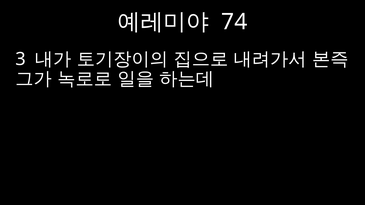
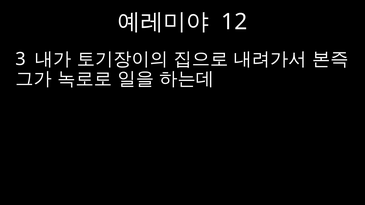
74: 74 -> 12 (234, 22)
